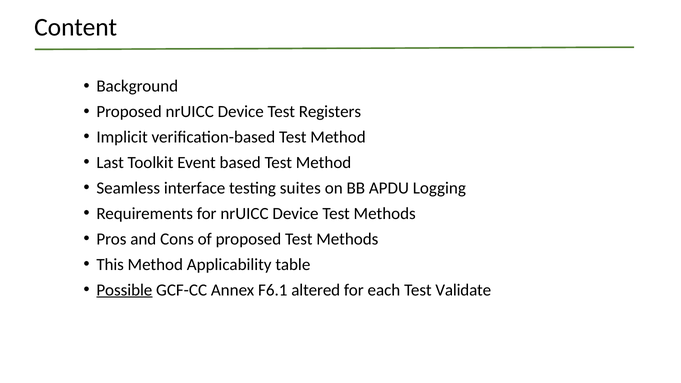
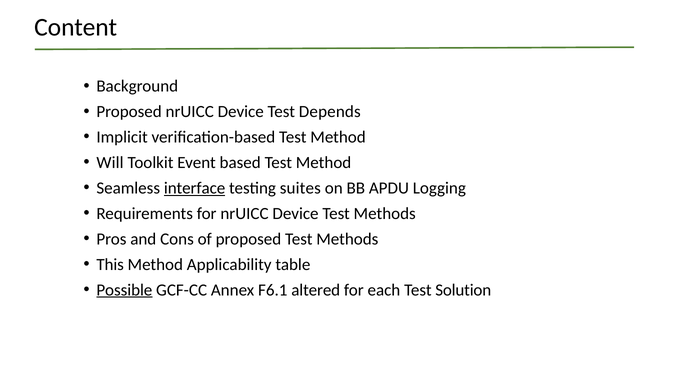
Registers: Registers -> Depends (330, 112)
Last: Last -> Will (110, 163)
interface underline: none -> present (195, 188)
Validate: Validate -> Solution (463, 290)
